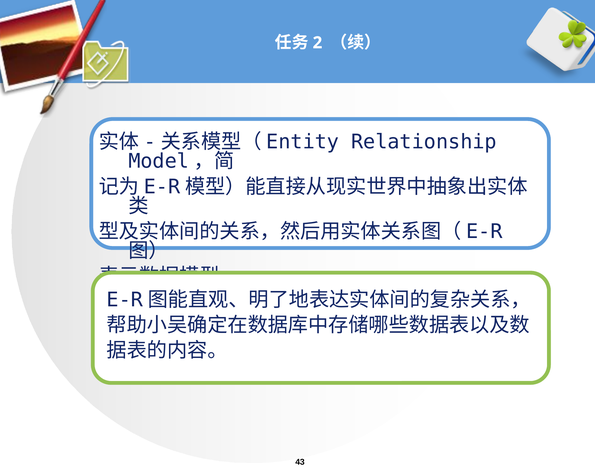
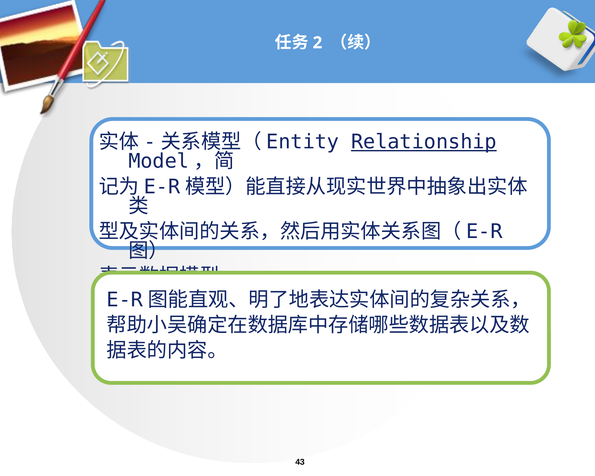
Relationship underline: none -> present (424, 142)
